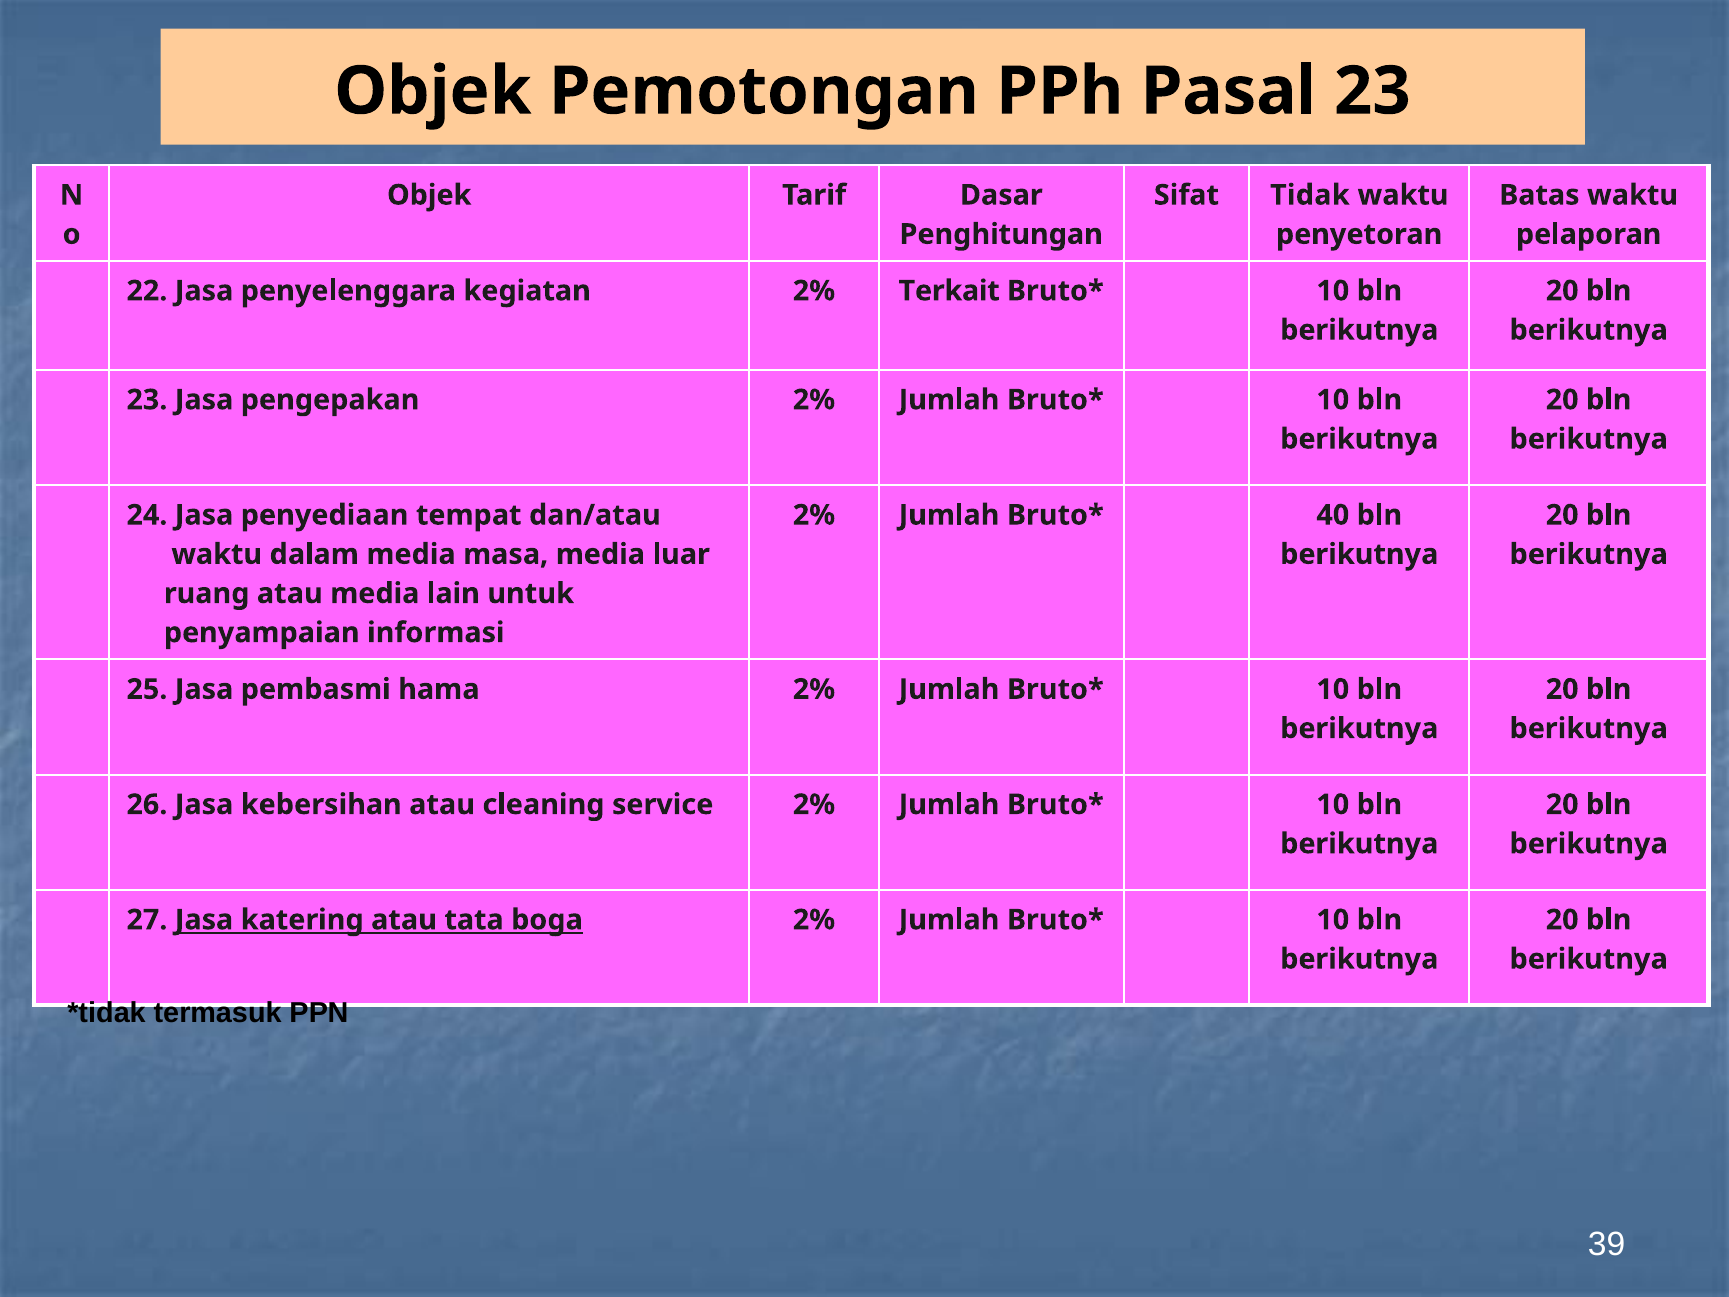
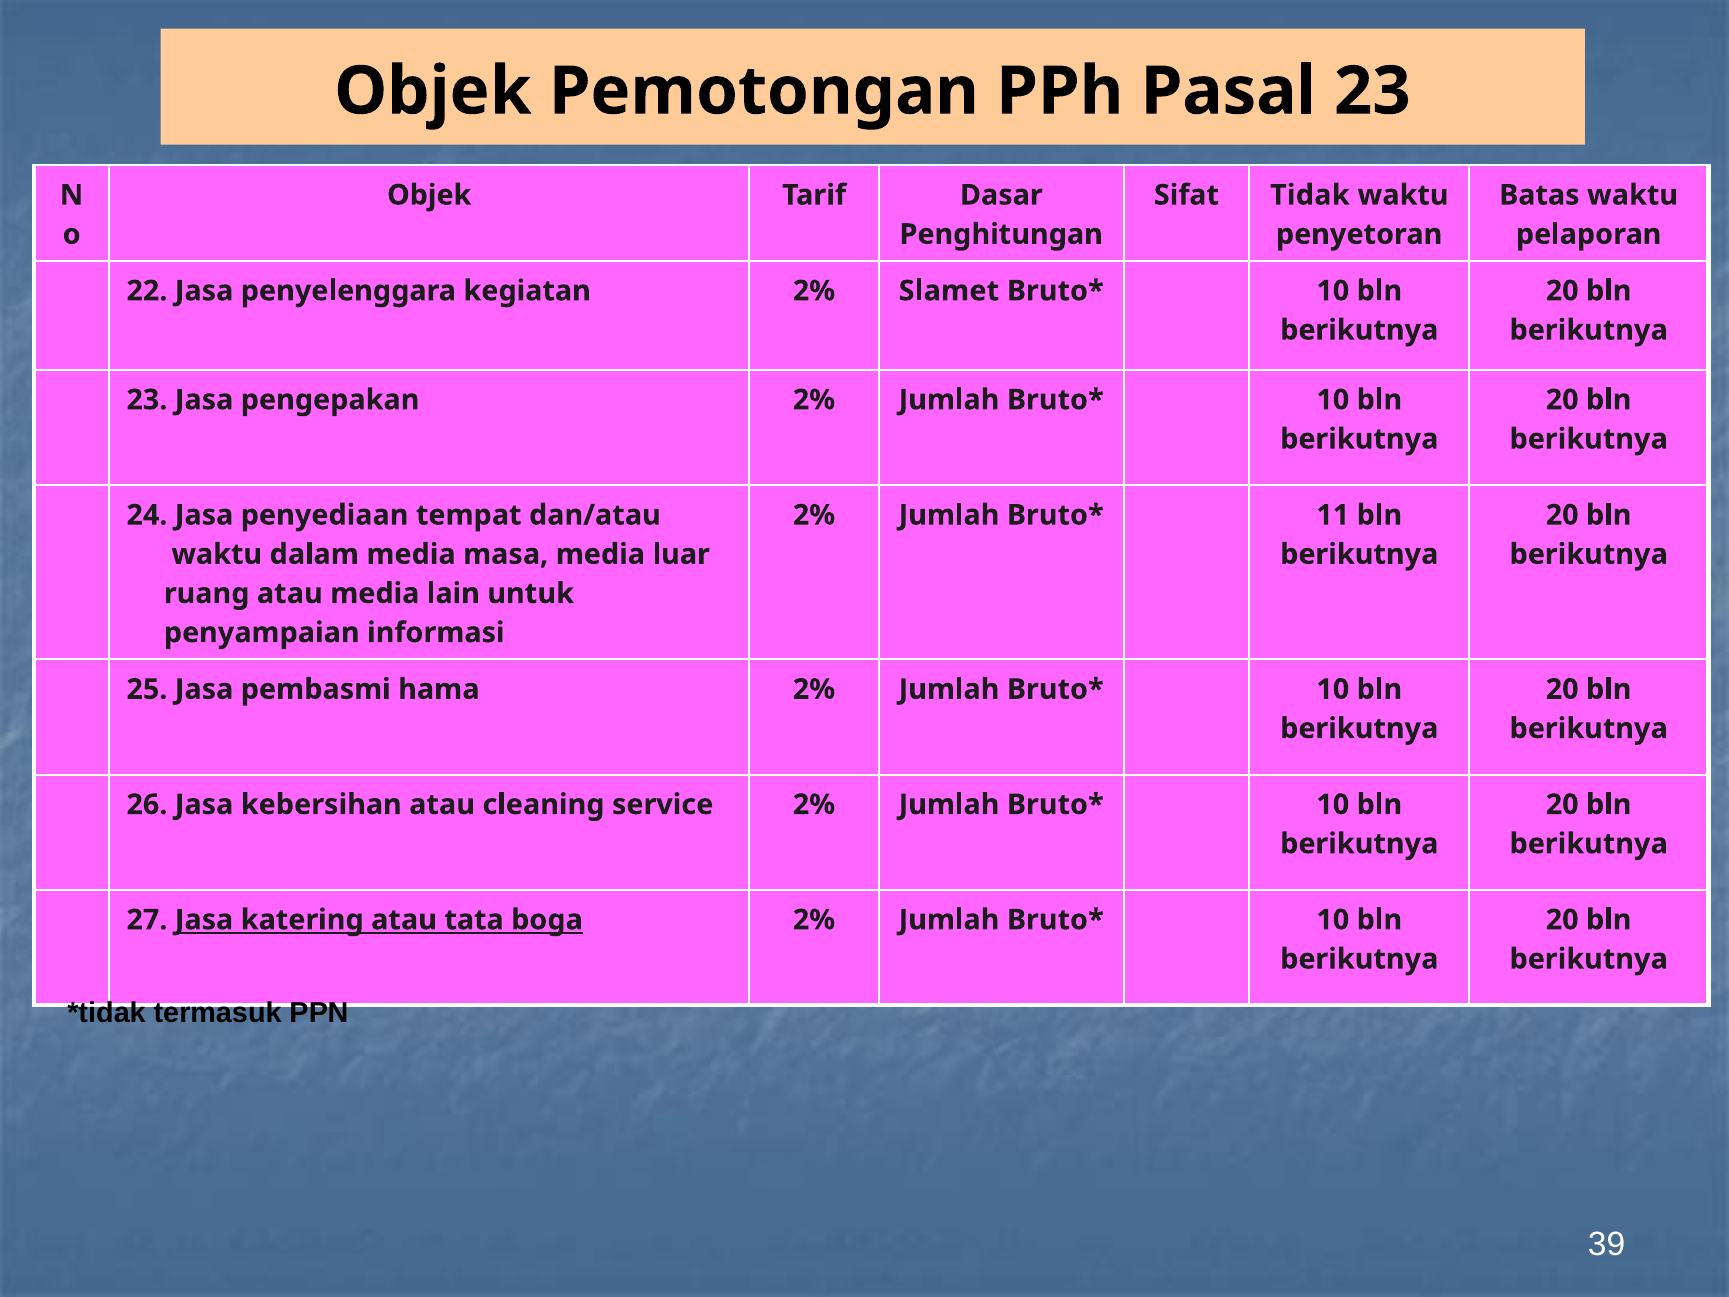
Terkait: Terkait -> Slamet (949, 291)
40: 40 -> 11 (1333, 515)
